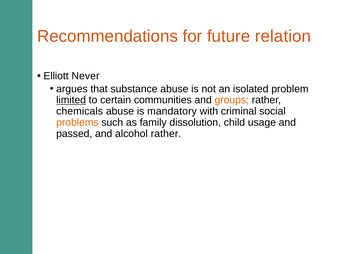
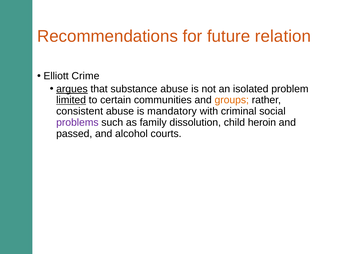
Never: Never -> Crime (85, 76)
argues underline: none -> present (72, 89)
chemicals: chemicals -> consistent (80, 111)
problems colour: orange -> purple (77, 122)
usage: usage -> heroin (262, 122)
alcohol rather: rather -> courts (166, 133)
